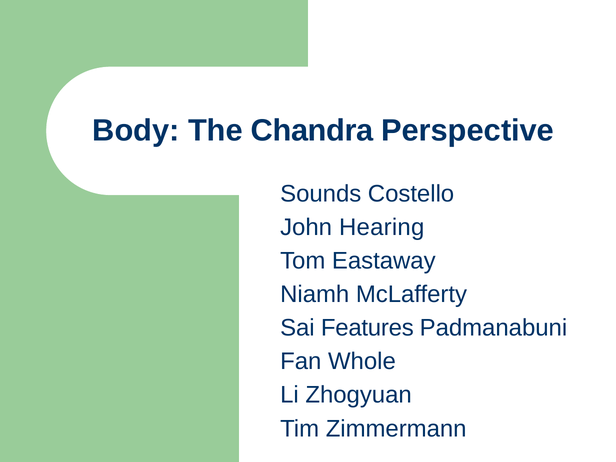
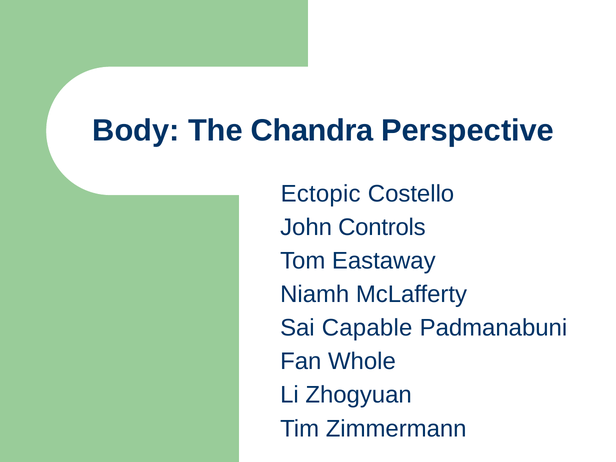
Sounds: Sounds -> Ectopic (321, 194)
Hearing: Hearing -> Controls (382, 227)
Features: Features -> Capable (367, 328)
